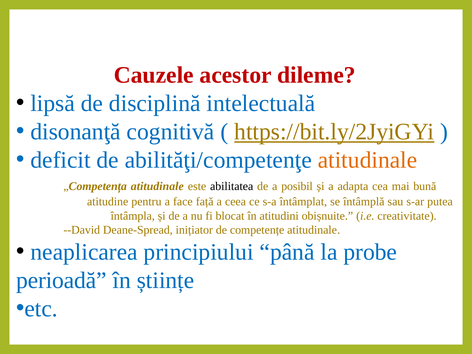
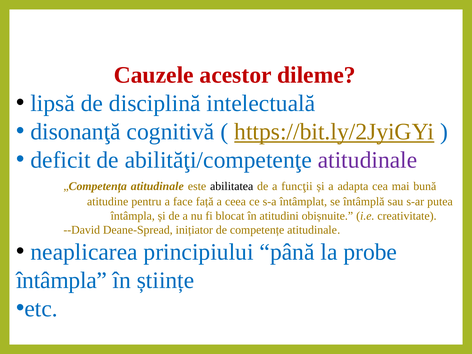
atitudinale colour: orange -> purple (368, 160)
posibil: posibil -> funcţii (297, 186)
perioadă: perioadă -> întâmpla (62, 280)
